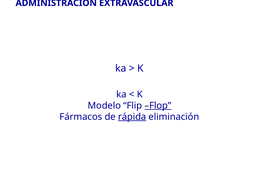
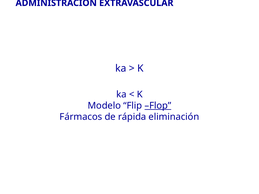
rápida underline: present -> none (132, 117)
